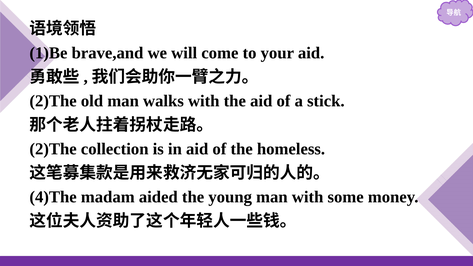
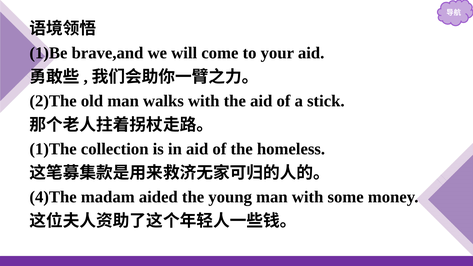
2)The: 2)The -> 1)The (53, 149)
